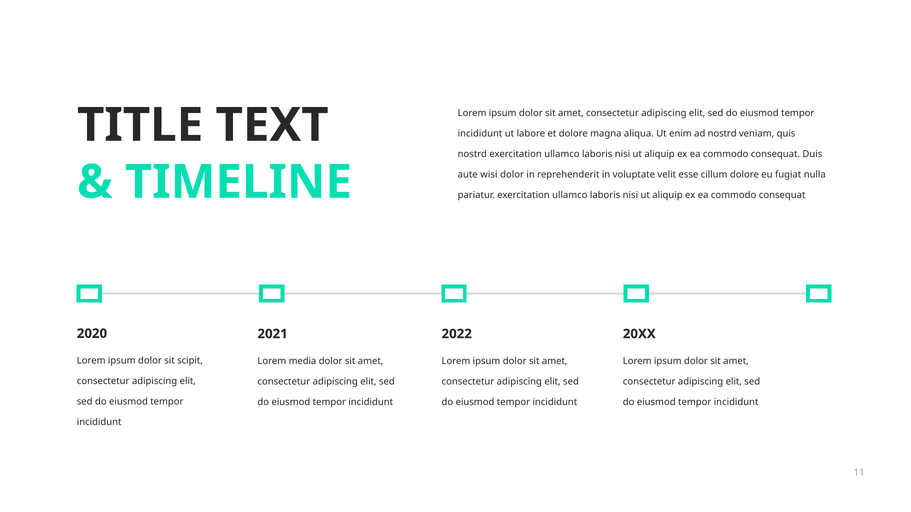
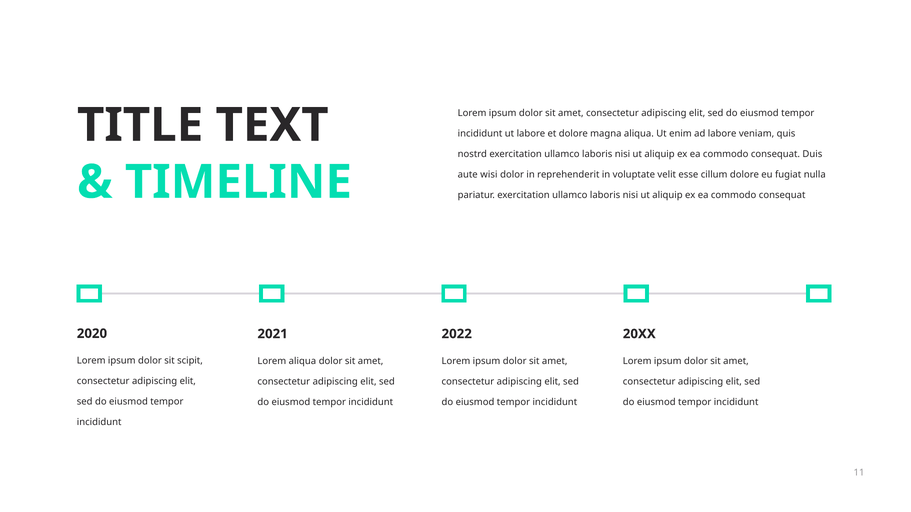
ad nostrd: nostrd -> labore (722, 134)
Lorem media: media -> aliqua (302, 361)
